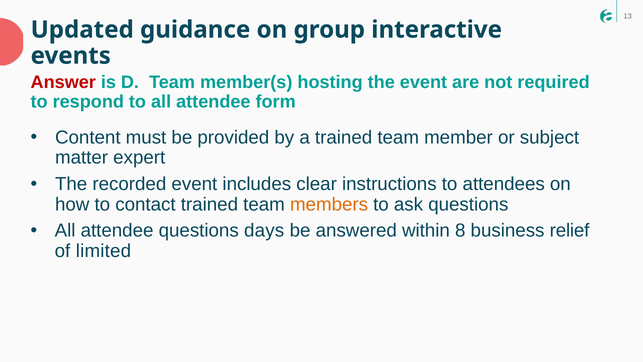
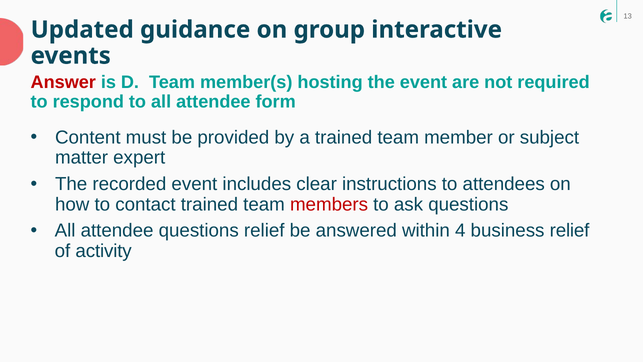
members colour: orange -> red (329, 204)
questions days: days -> relief (264, 230)
8: 8 -> 4 (460, 230)
limited: limited -> activity (104, 251)
